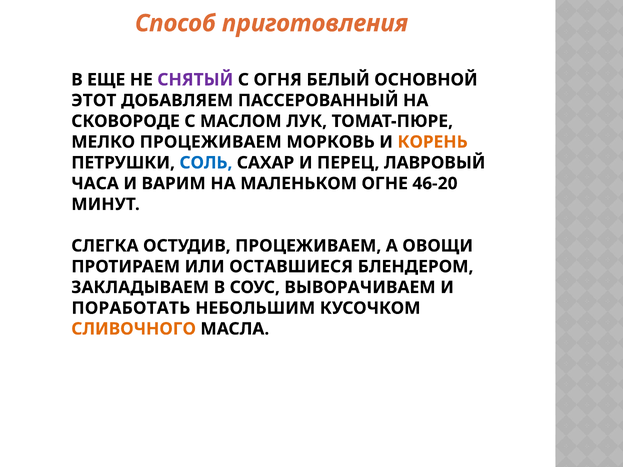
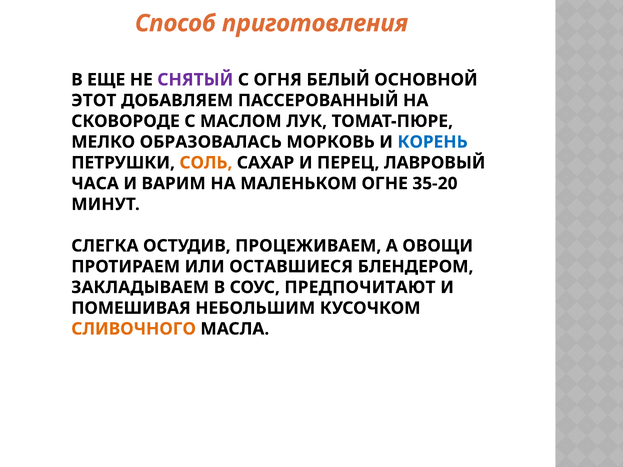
МЕЛКО ПРОЦЕЖИВАЕМ: ПРОЦЕЖИВАЕМ -> ОБРАЗОВАЛАСЬ (211, 142)
КОРЕНЬ colour: orange -> blue (433, 142)
СОЛЬ colour: blue -> orange (206, 163)
46-20: 46-20 -> 35-20 (435, 184)
ВЫВОРАЧИВАЕМ: ВЫВОРАЧИВАЕМ -> ПРЕДПОЧИТАЮТ (360, 287)
ПОРАБОТАТЬ: ПОРАБОТАТЬ -> ПОМЕШИВАЯ (131, 308)
